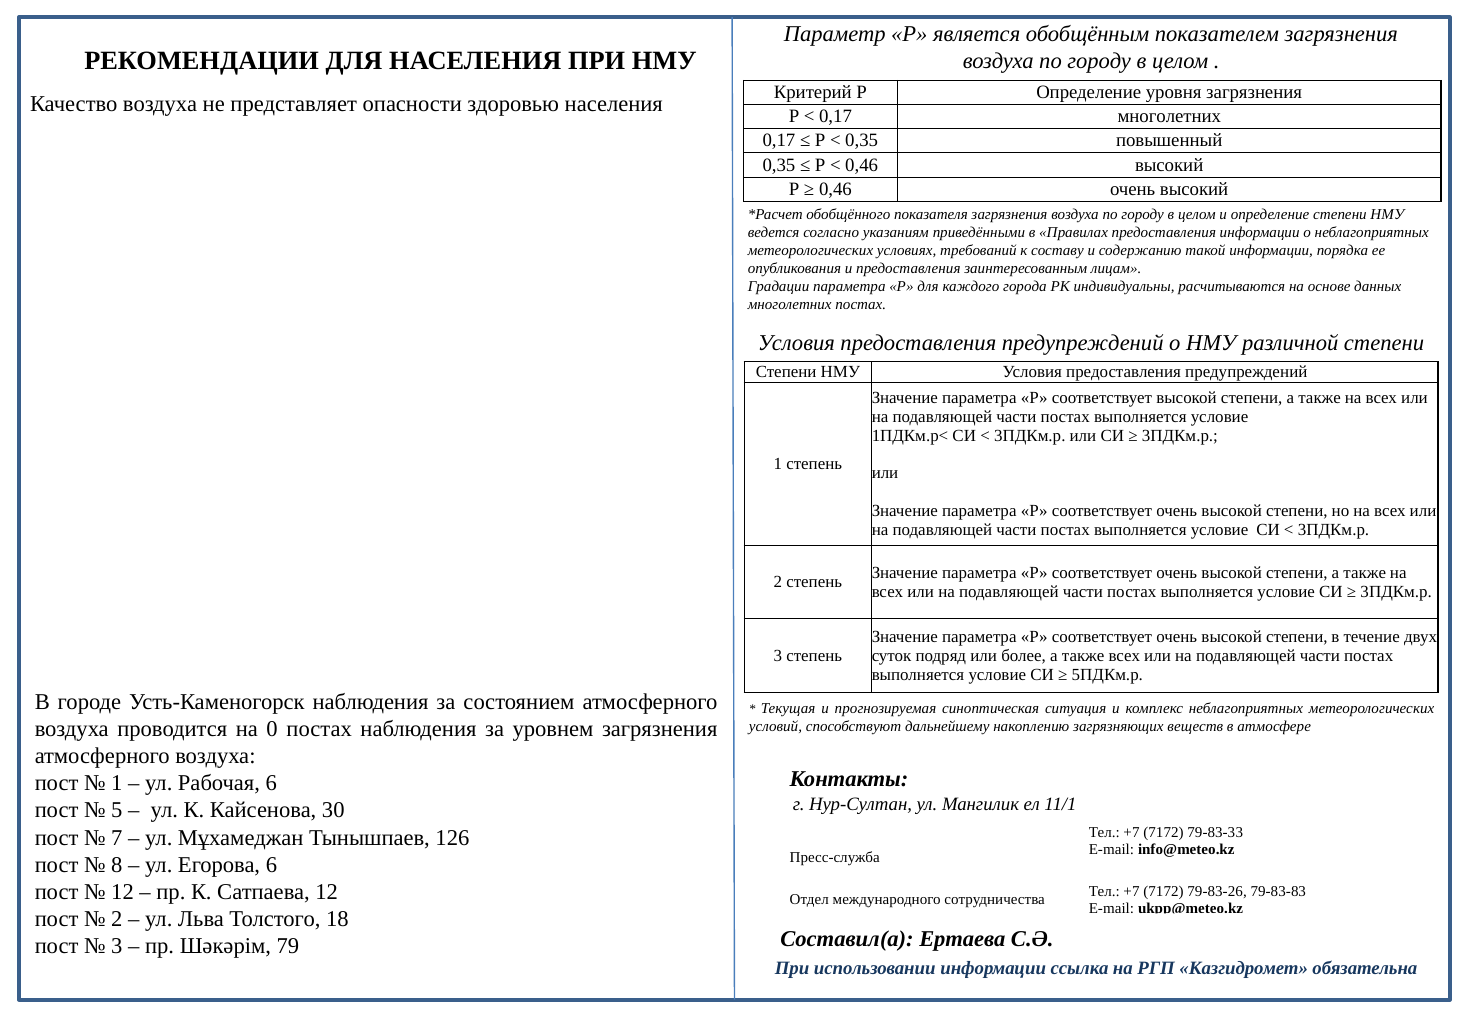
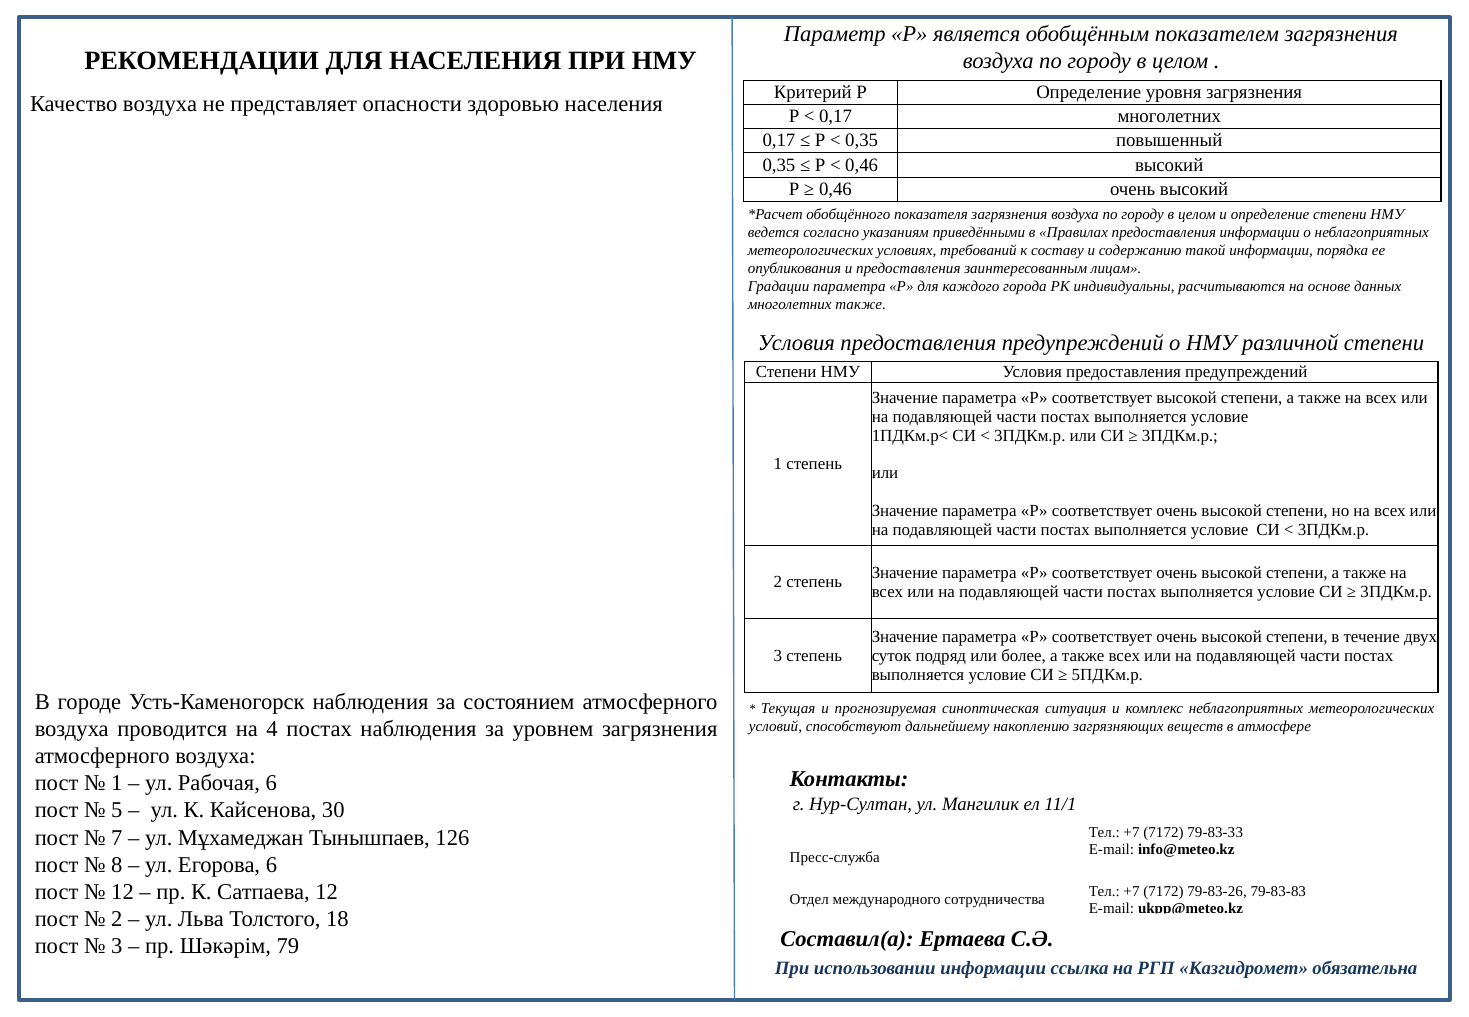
многолетних постах: постах -> также (861, 304)
0: 0 -> 4 (272, 729)
